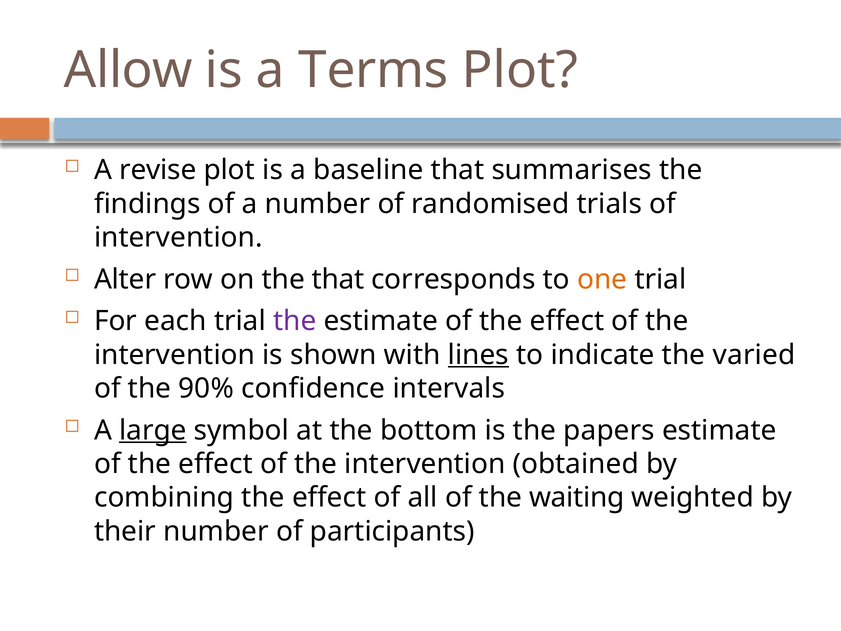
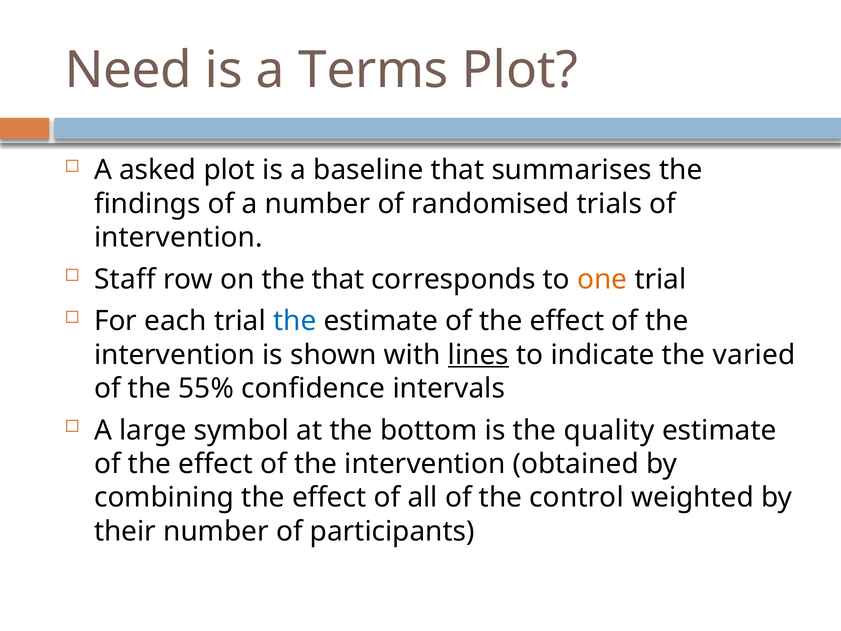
Allow: Allow -> Need (128, 70)
revise: revise -> asked (158, 170)
Alter: Alter -> Staff (125, 279)
the colour: purple -> blue (295, 321)
90%: 90% -> 55% (206, 388)
large underline: present -> none (153, 430)
papers: papers -> quality (609, 430)
waiting: waiting -> control (577, 497)
